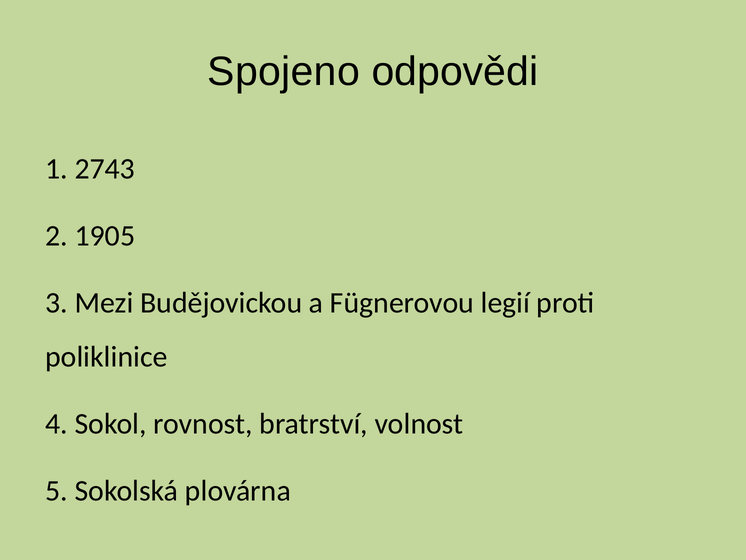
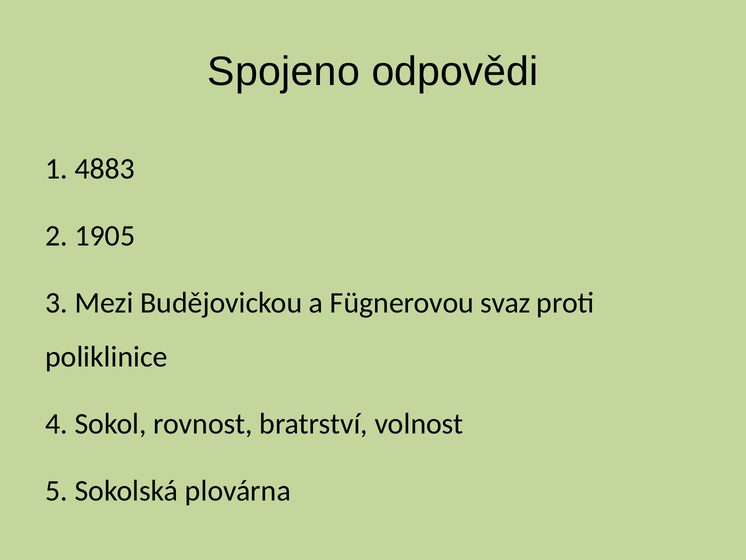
2743: 2743 -> 4883 (105, 169)
legií: legií -> svaz (505, 303)
